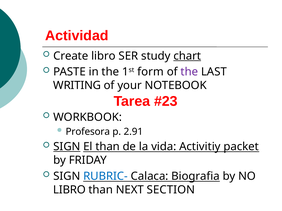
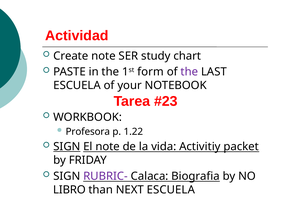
Create libro: libro -> note (103, 56)
chart underline: present -> none (187, 56)
WRITING: WRITING -> ESCUELA (77, 86)
2.91: 2.91 -> 1.22 (133, 132)
El than: than -> note (108, 147)
RUBRIC- colour: blue -> purple (106, 177)
NEXT SECTION: SECTION -> ESCUELA (171, 190)
